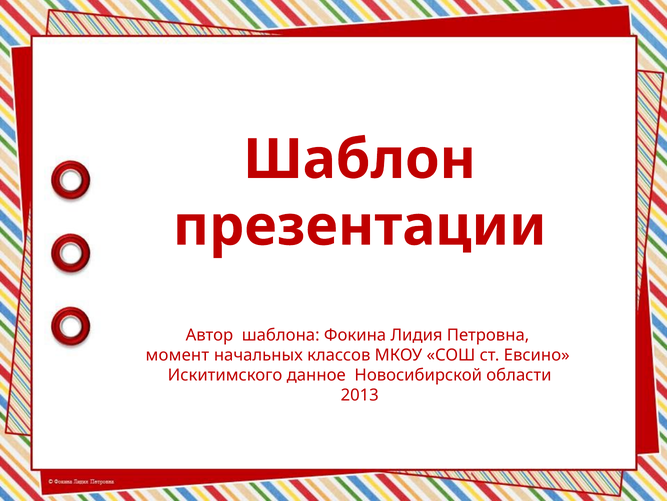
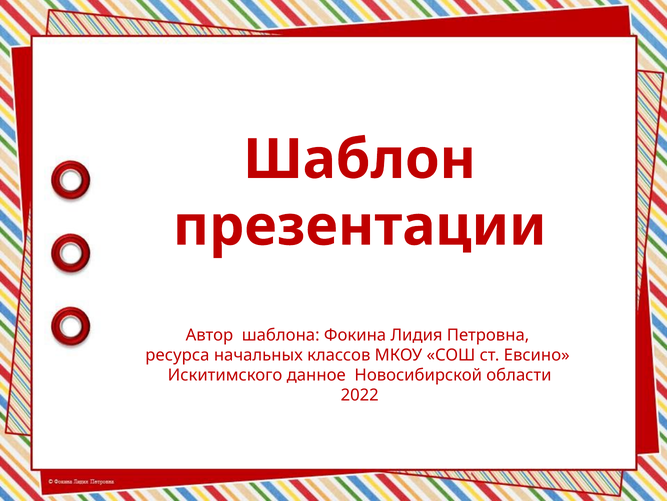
момент: момент -> ресурса (177, 355)
2013: 2013 -> 2022 (360, 395)
